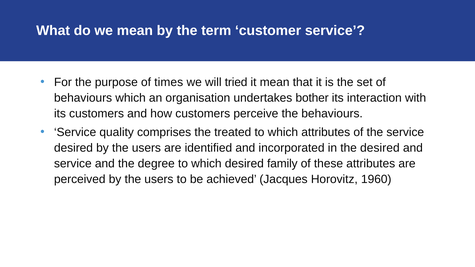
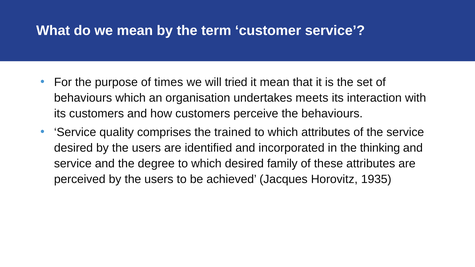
bother: bother -> meets (312, 98)
treated: treated -> trained (233, 132)
the desired: desired -> thinking (380, 148)
1960: 1960 -> 1935 (376, 179)
